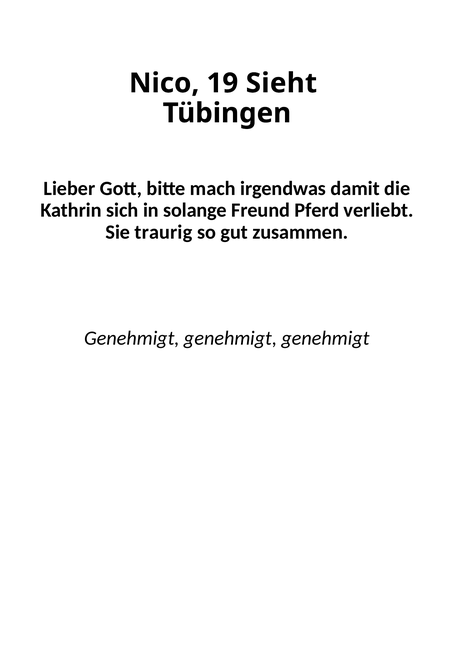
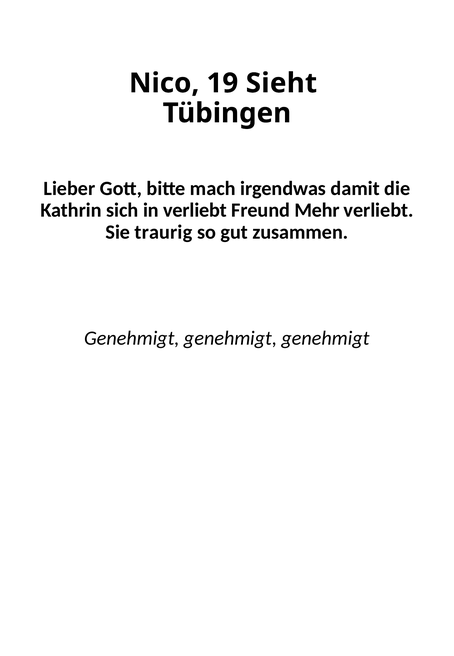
in solange: solange -> verliebt (195, 210)
Pferd: Pferd -> Mehr (317, 210)
